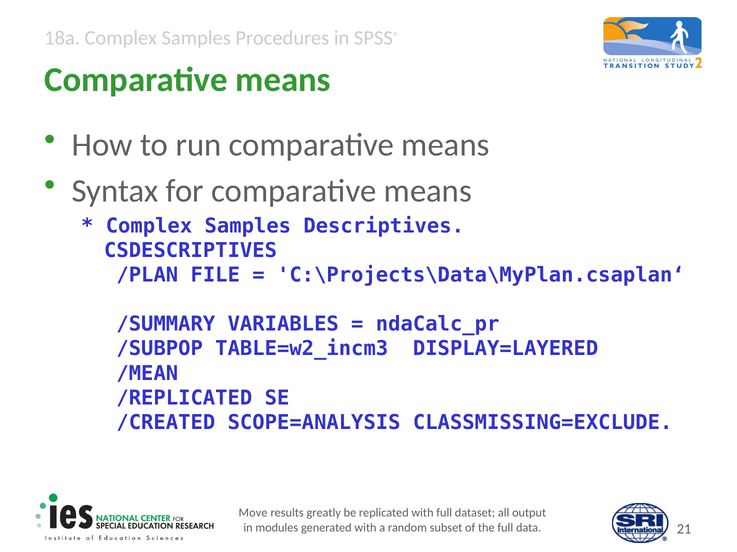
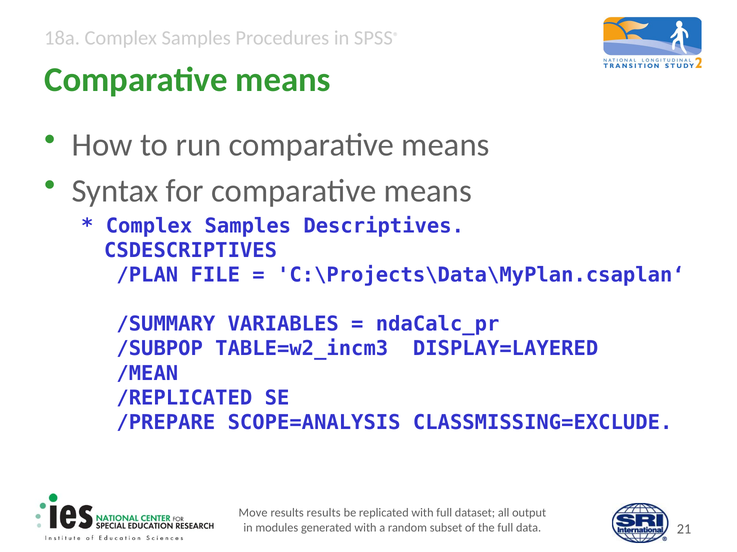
/CREATED: /CREATED -> /PREPARE (166, 423)
results greatly: greatly -> results (324, 513)
